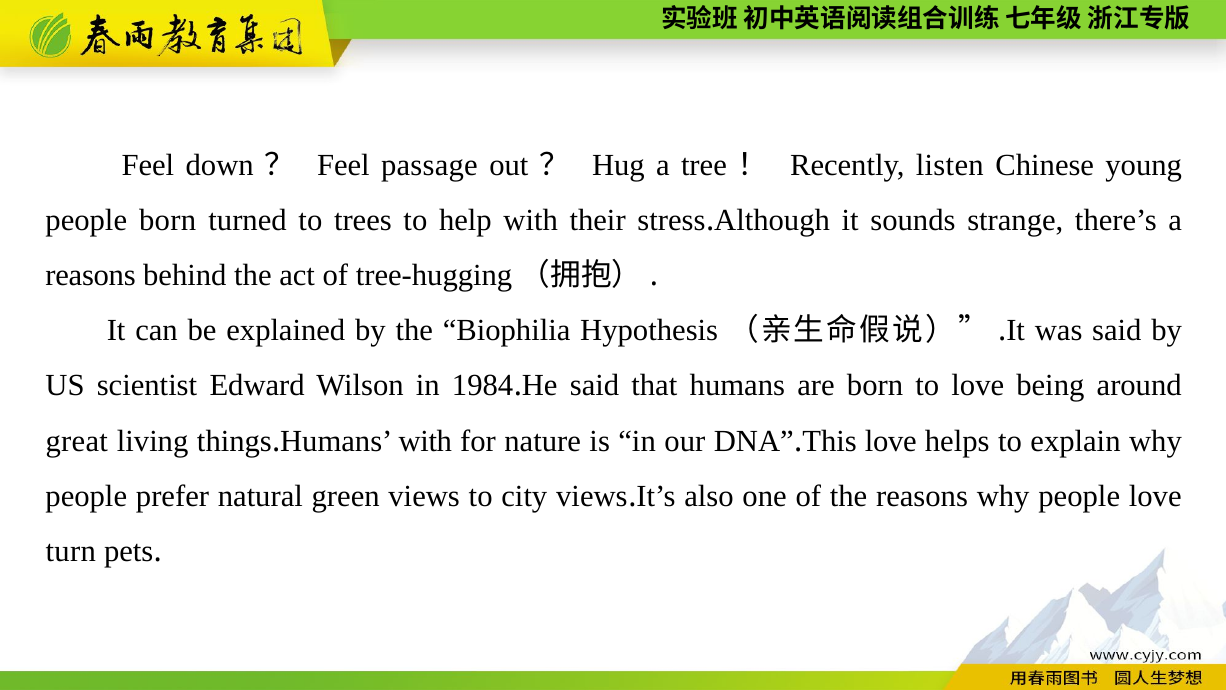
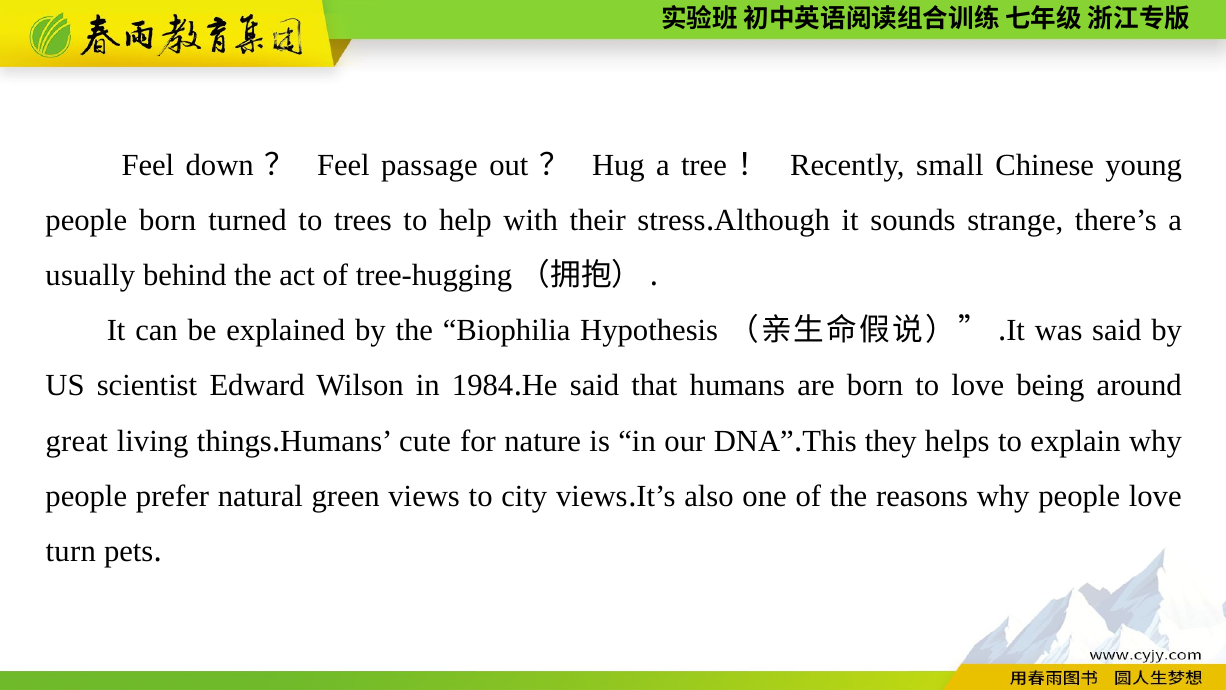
listen: listen -> small (950, 165)
reasons: reasons -> usually (90, 275)
Humans with: with -> cute (425, 441)
love: love -> they (891, 441)
